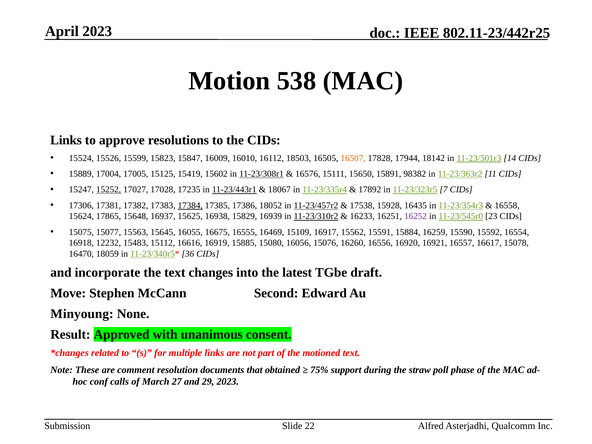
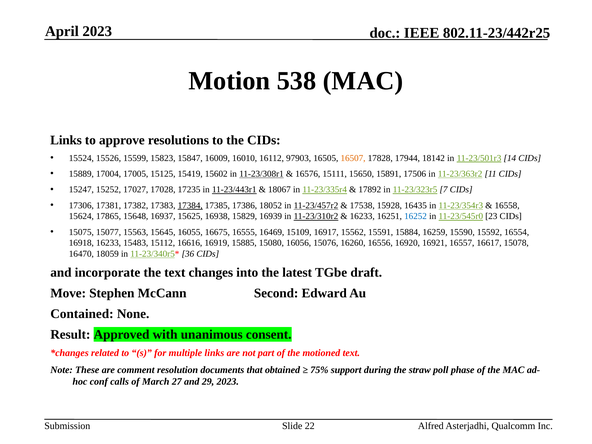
18503: 18503 -> 97903 (299, 158)
98382: 98382 -> 17506 (415, 174)
15252 underline: present -> none (109, 190)
16252 colour: purple -> blue (416, 216)
16918 12232: 12232 -> 16233 (109, 243)
Minyoung: Minyoung -> Contained (82, 314)
